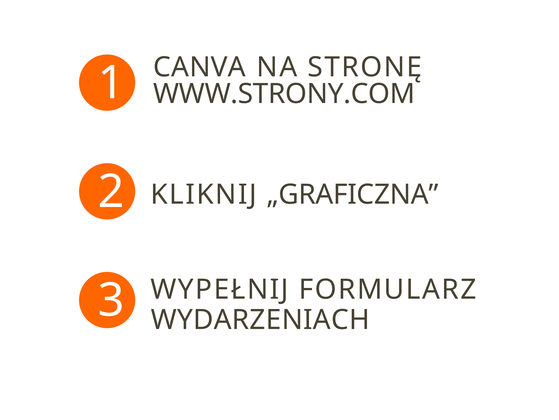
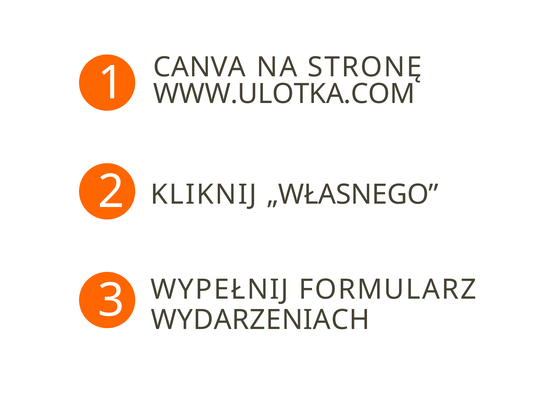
WWW.STRONY.COM: WWW.STRONY.COM -> WWW.ULOTKA.COM (284, 94)
„GRAFICZNA: „GRAFICZNA -> „WŁASNEGO (353, 194)
